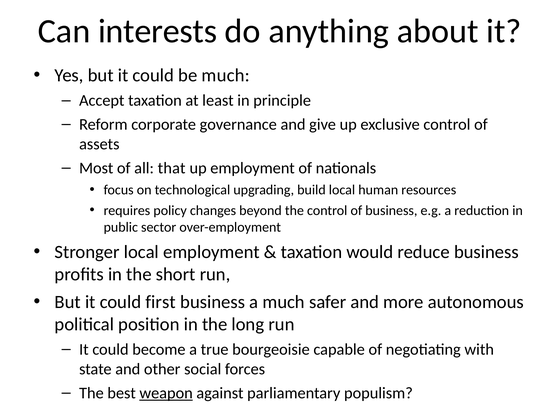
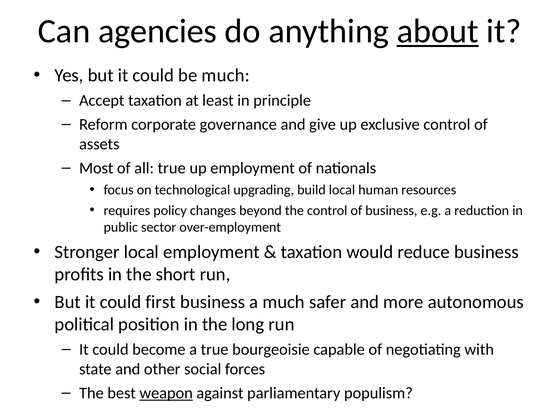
interests: interests -> agencies (158, 31)
about underline: none -> present (438, 31)
all that: that -> true (172, 168)
